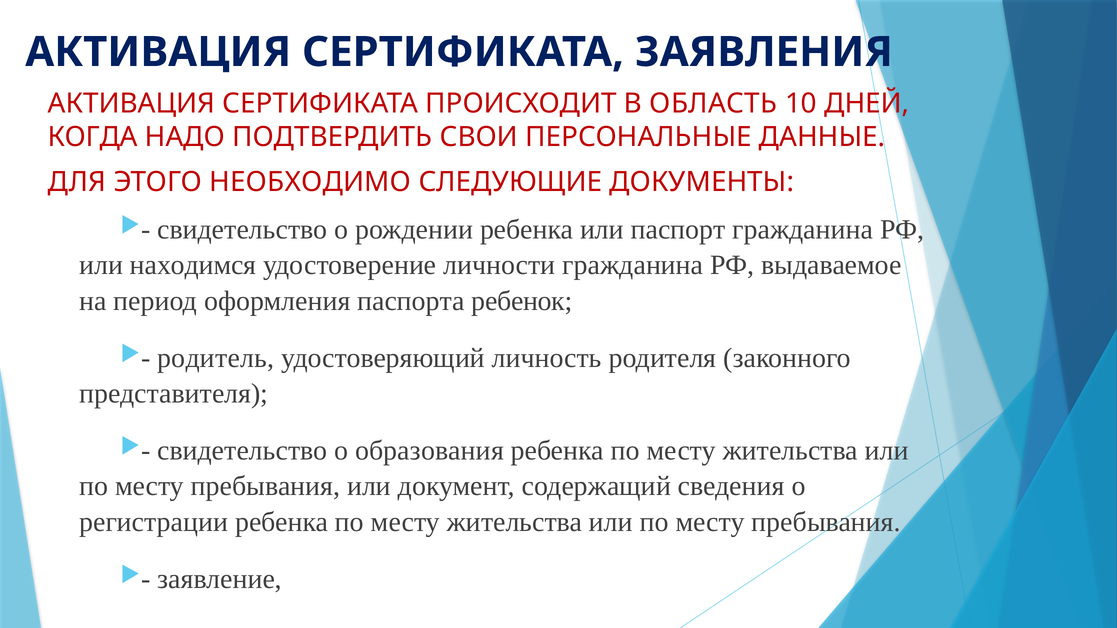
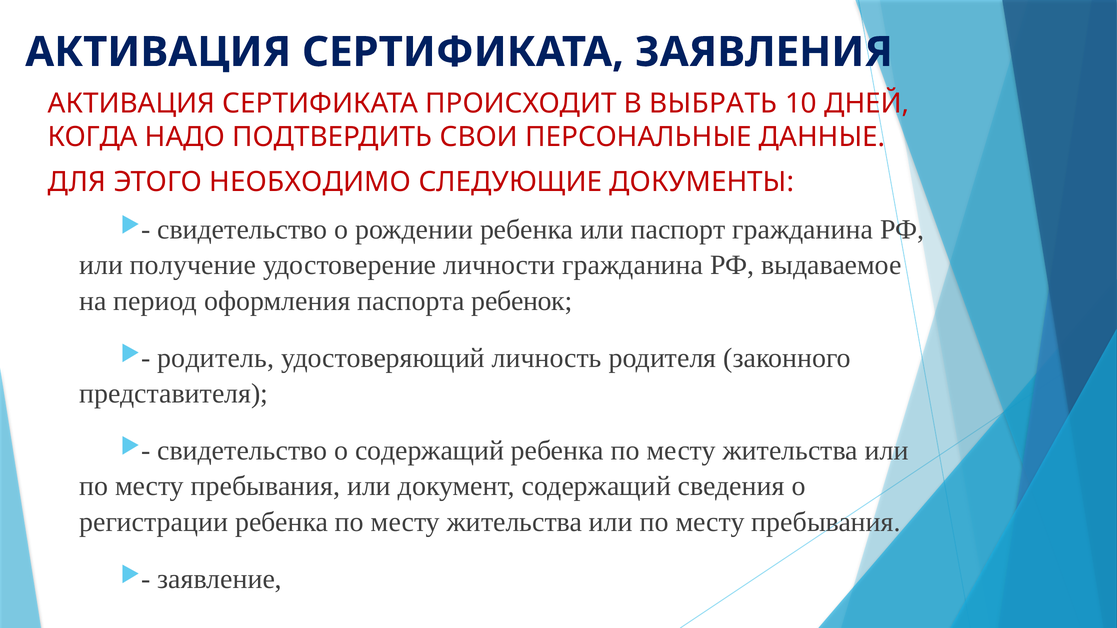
ОБЛАСТЬ: ОБЛАСТЬ -> ВЫБРАТЬ (713, 103)
находимся: находимся -> получение (193, 265)
о образования: образования -> содержащий (430, 451)
